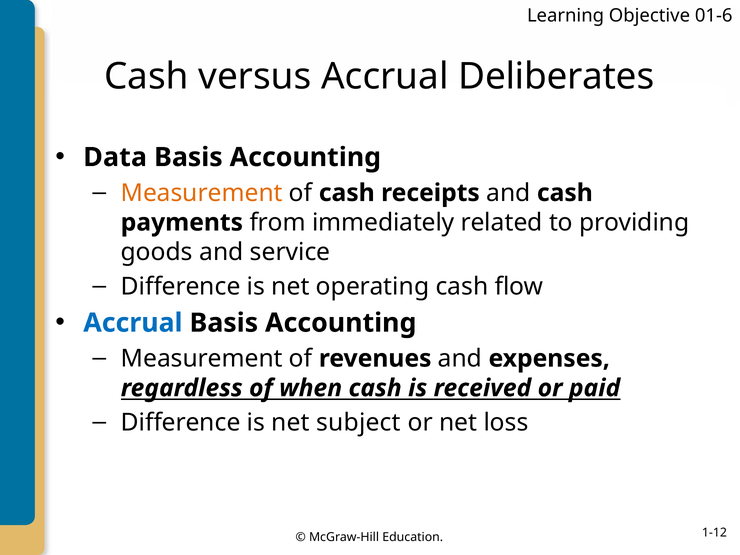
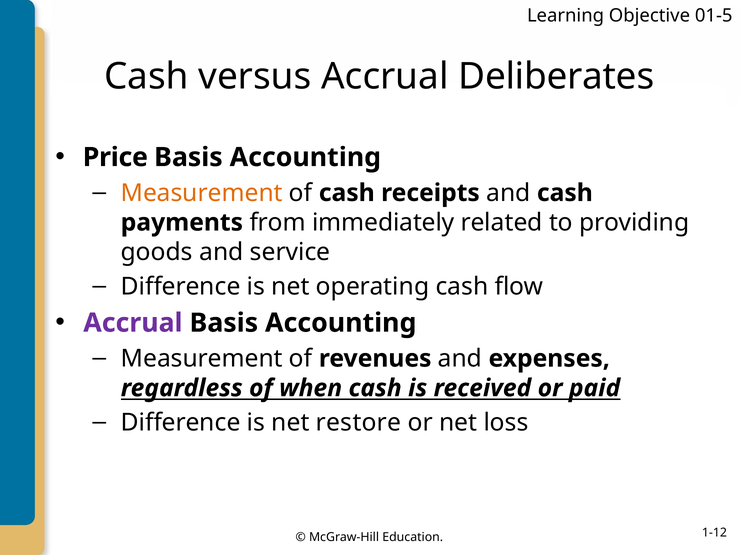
01-6: 01-6 -> 01-5 (714, 16)
Data: Data -> Price (115, 157)
Accrual colour: blue -> purple (133, 323)
subject: subject -> restore (359, 423)
